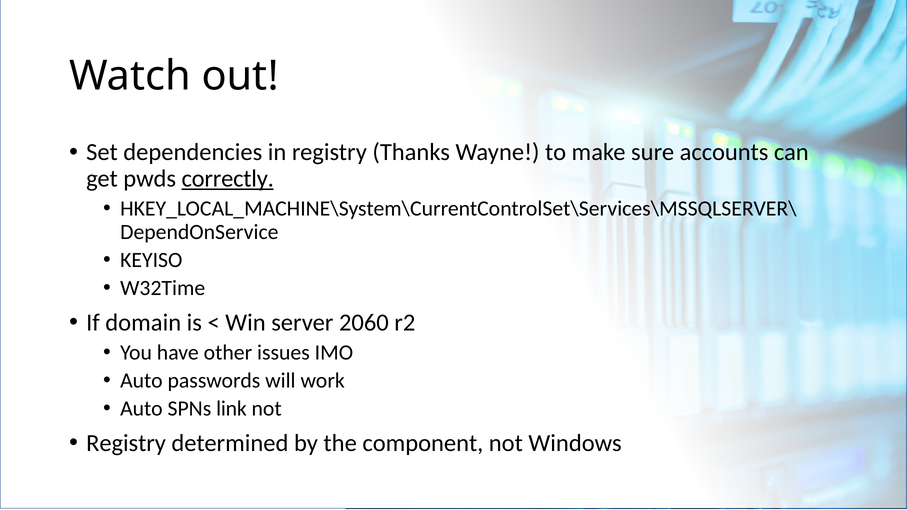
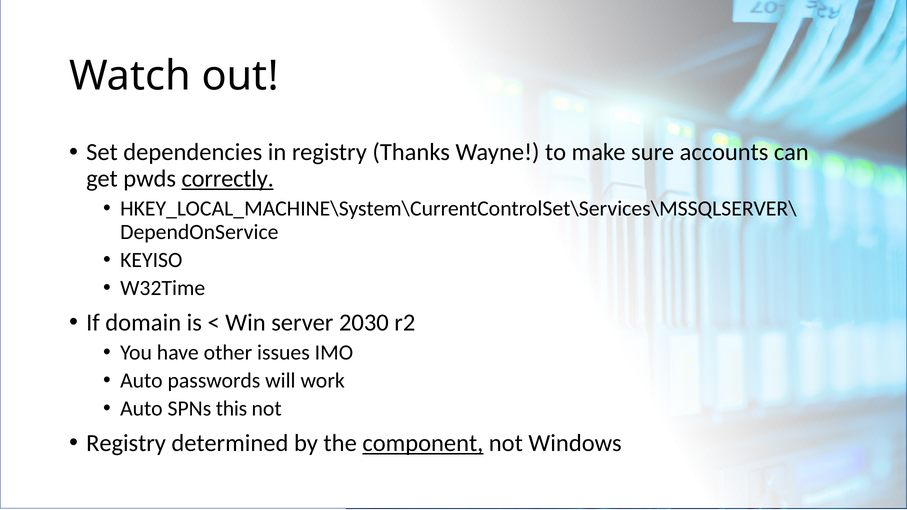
2060: 2060 -> 2030 (364, 323)
link: link -> this (232, 409)
component underline: none -> present (423, 443)
